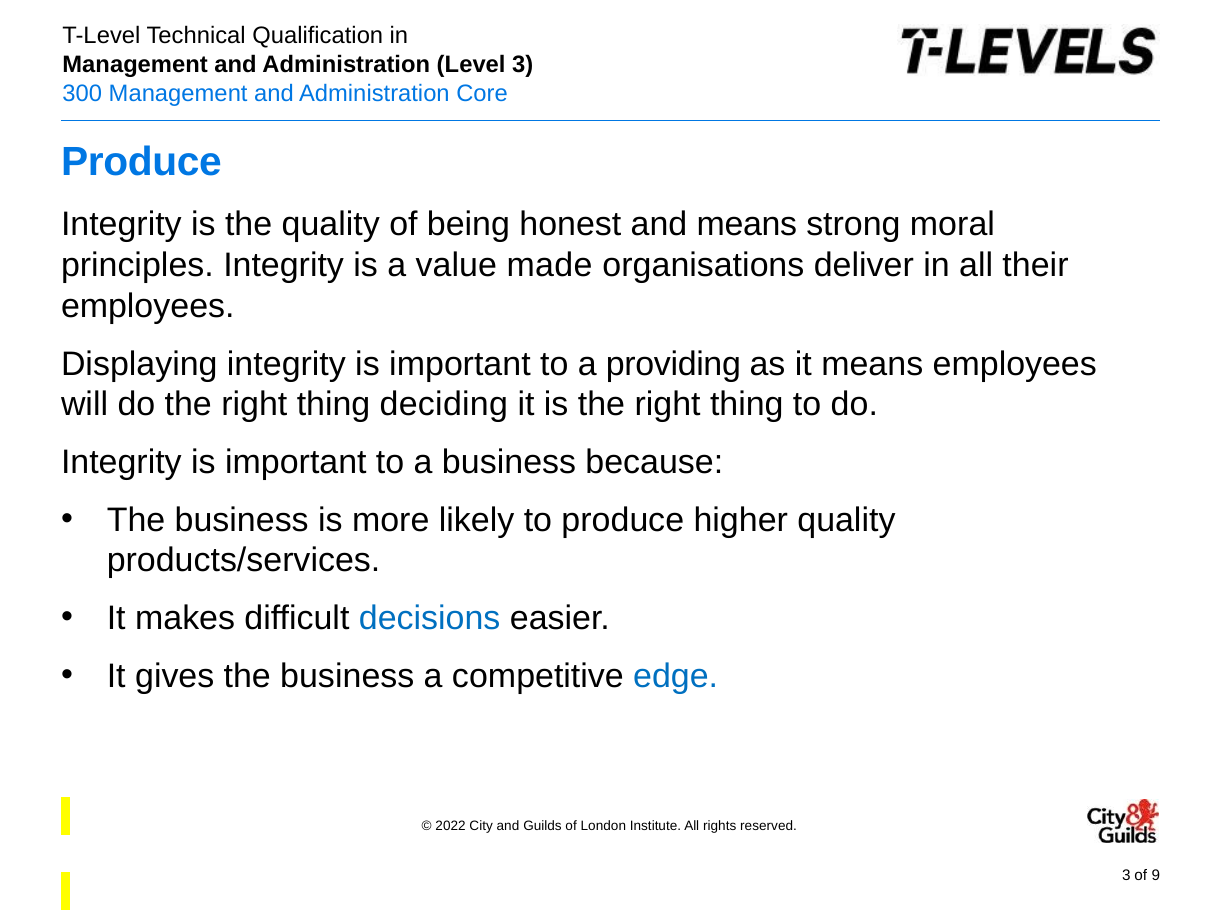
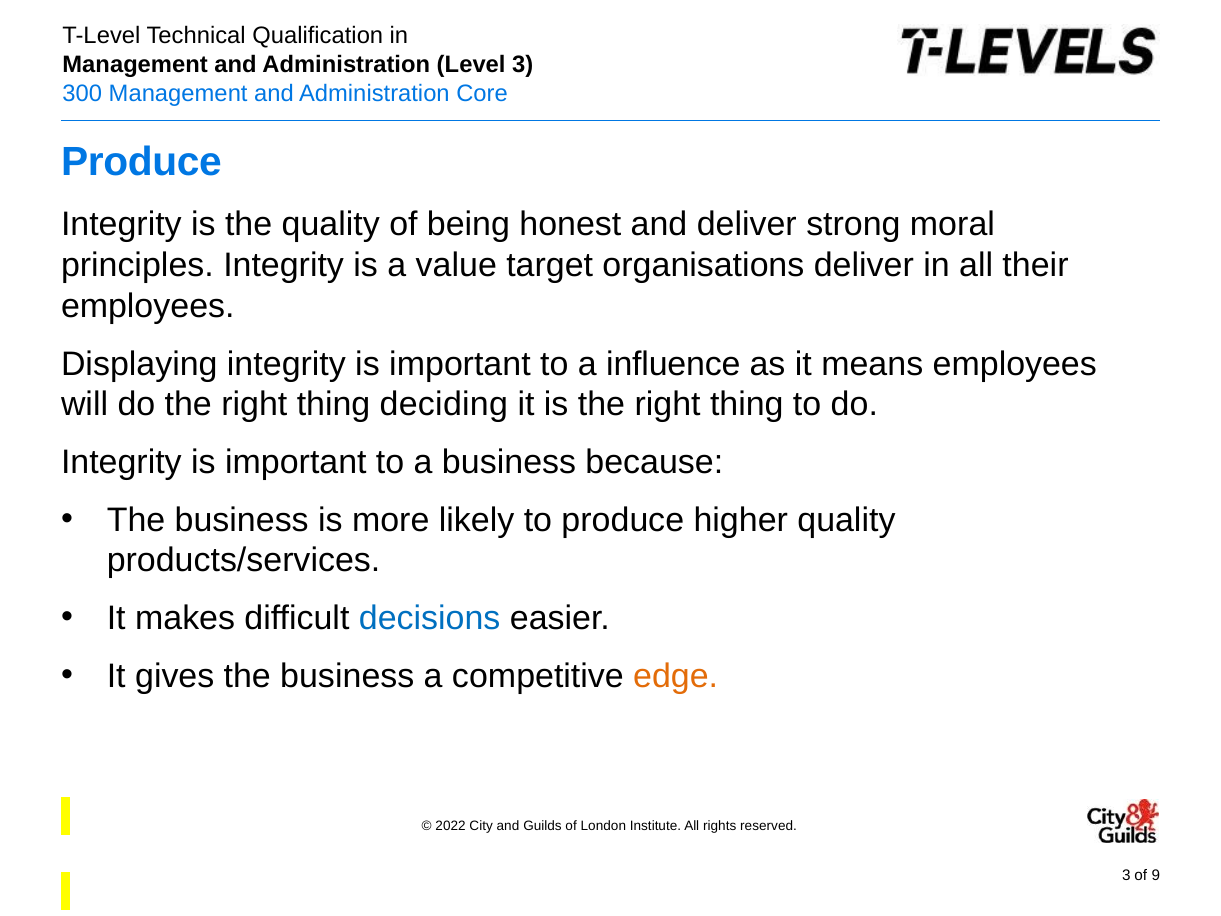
and means: means -> deliver (747, 225)
made: made -> target (550, 265)
providing: providing -> influence (673, 364)
edge colour: blue -> orange (676, 676)
